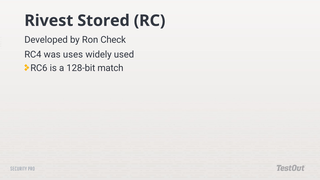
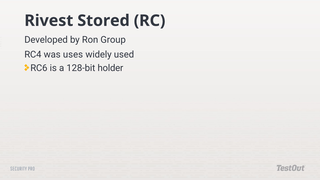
Check: Check -> Group (113, 40)
match: match -> holder (110, 68)
